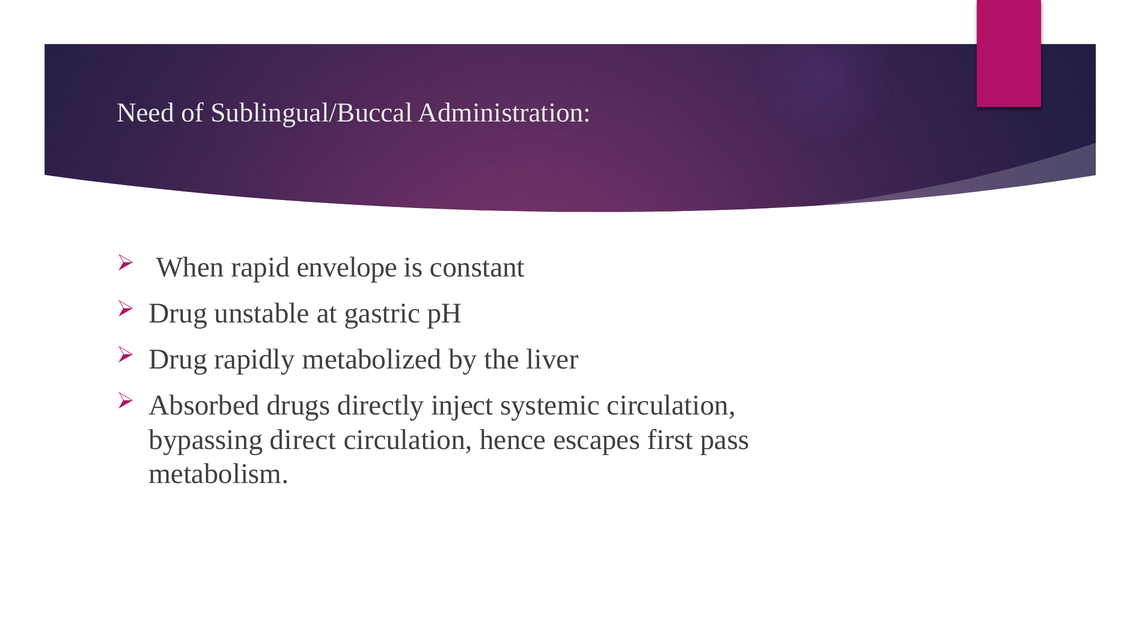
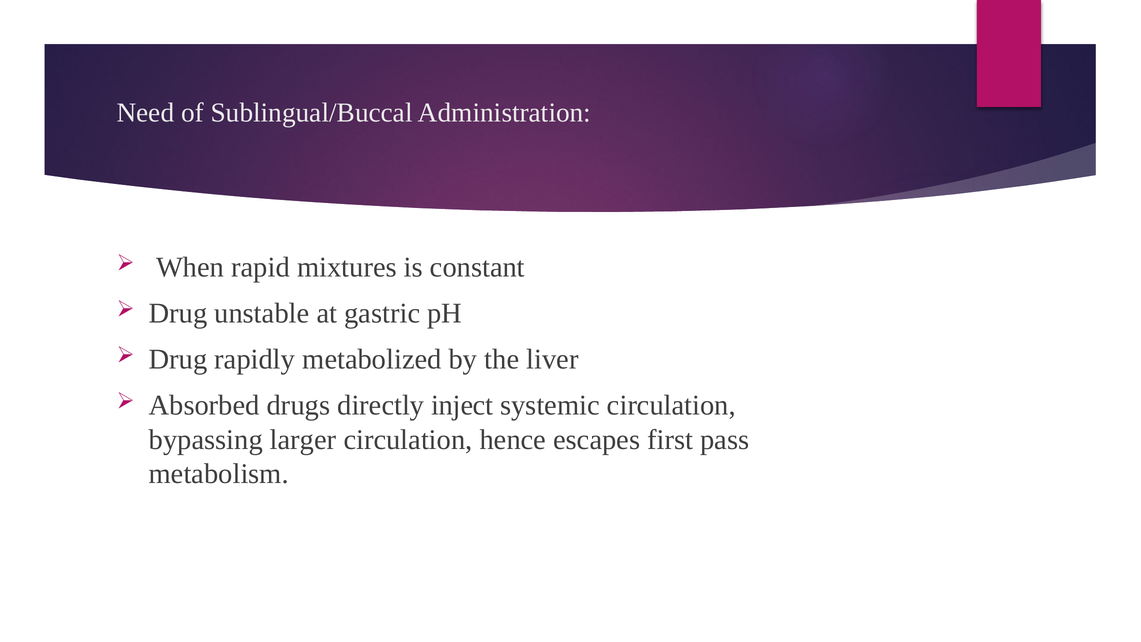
envelope: envelope -> mixtures (347, 267)
direct: direct -> larger (303, 440)
